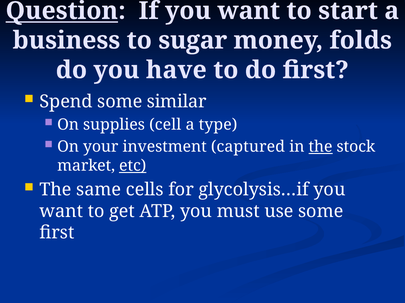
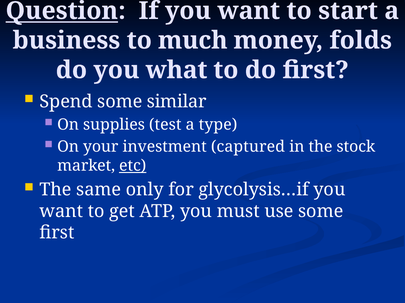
sugar: sugar -> much (193, 41)
have: have -> what (176, 70)
cell: cell -> test (165, 125)
the underline: present -> none (321, 147)
cells: cells -> only (145, 190)
